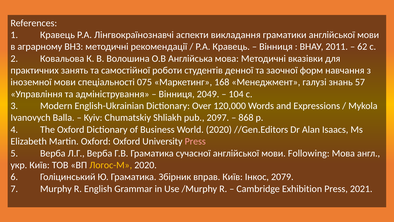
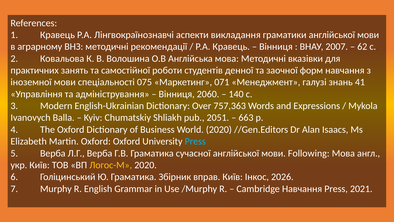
2011: 2011 -> 2007 (337, 47)
168: 168 -> 071 (222, 82)
57: 57 -> 41 (360, 82)
2049: 2049 -> 2060 (208, 94)
104: 104 -> 140 (236, 94)
120,000: 120,000 -> 757,363 (230, 106)
2097: 2097 -> 2051 (218, 118)
868: 868 -> 663 (246, 118)
Press colour: pink -> light blue (195, 141)
2079: 2079 -> 2026 (282, 177)
Cambridge Exhibition: Exhibition -> Навчання (302, 188)
